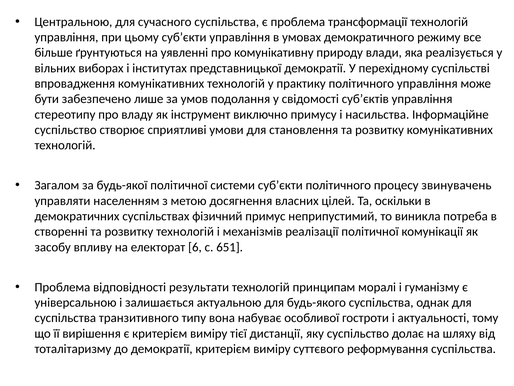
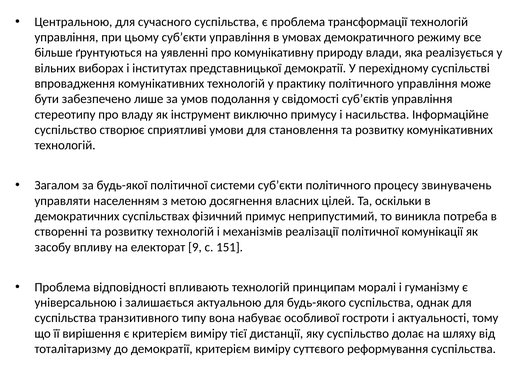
6: 6 -> 9 (195, 247)
651: 651 -> 151 (230, 247)
результати: результати -> впливають (199, 287)
